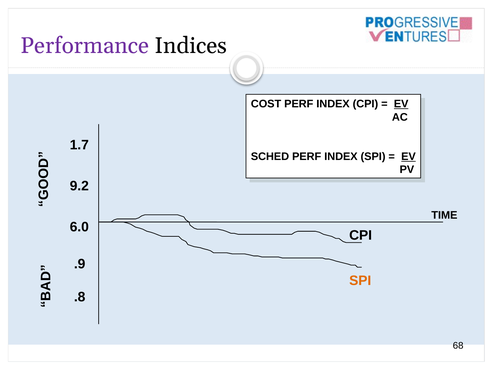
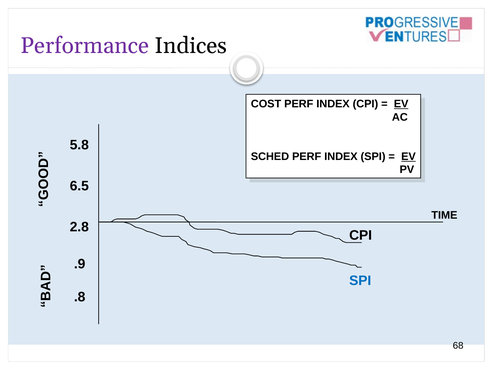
1.7: 1.7 -> 5.8 (79, 145)
9.2: 9.2 -> 6.5 (79, 186)
6.0: 6.0 -> 2.8 (79, 227)
SPI colour: orange -> blue (360, 280)
